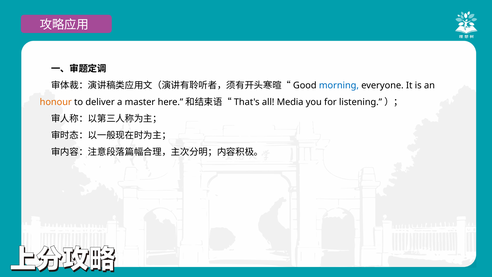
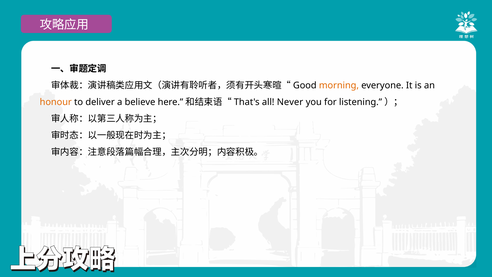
morning colour: blue -> orange (339, 85)
master: master -> believe (140, 102)
Media: Media -> Never (290, 102)
